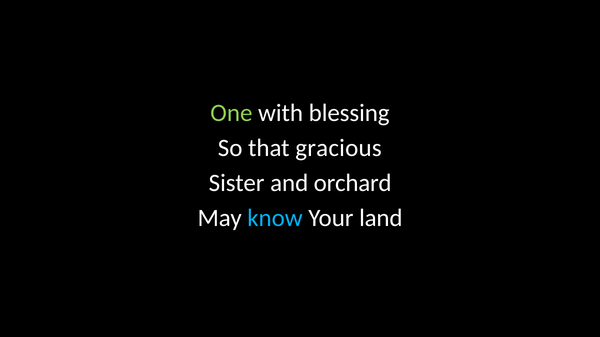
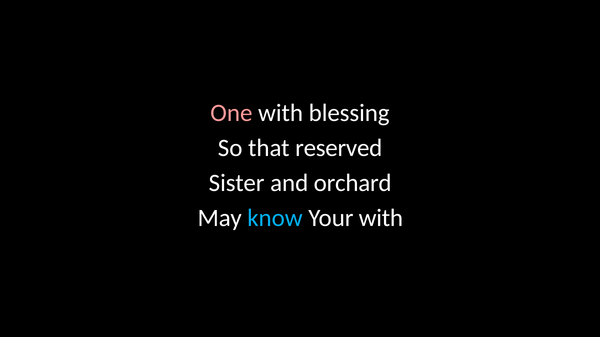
One colour: light green -> pink (231, 113)
gracious: gracious -> reserved (339, 148)
Your land: land -> with (381, 218)
